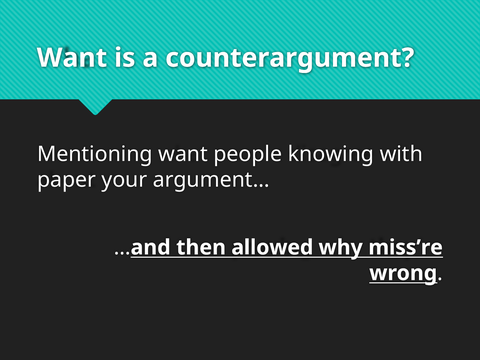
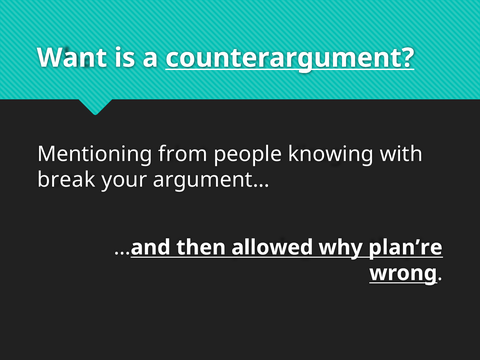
counterargument underline: none -> present (290, 58)
Mentioning want: want -> from (183, 154)
paper: paper -> break (66, 180)
miss’re: miss’re -> plan’re (405, 247)
